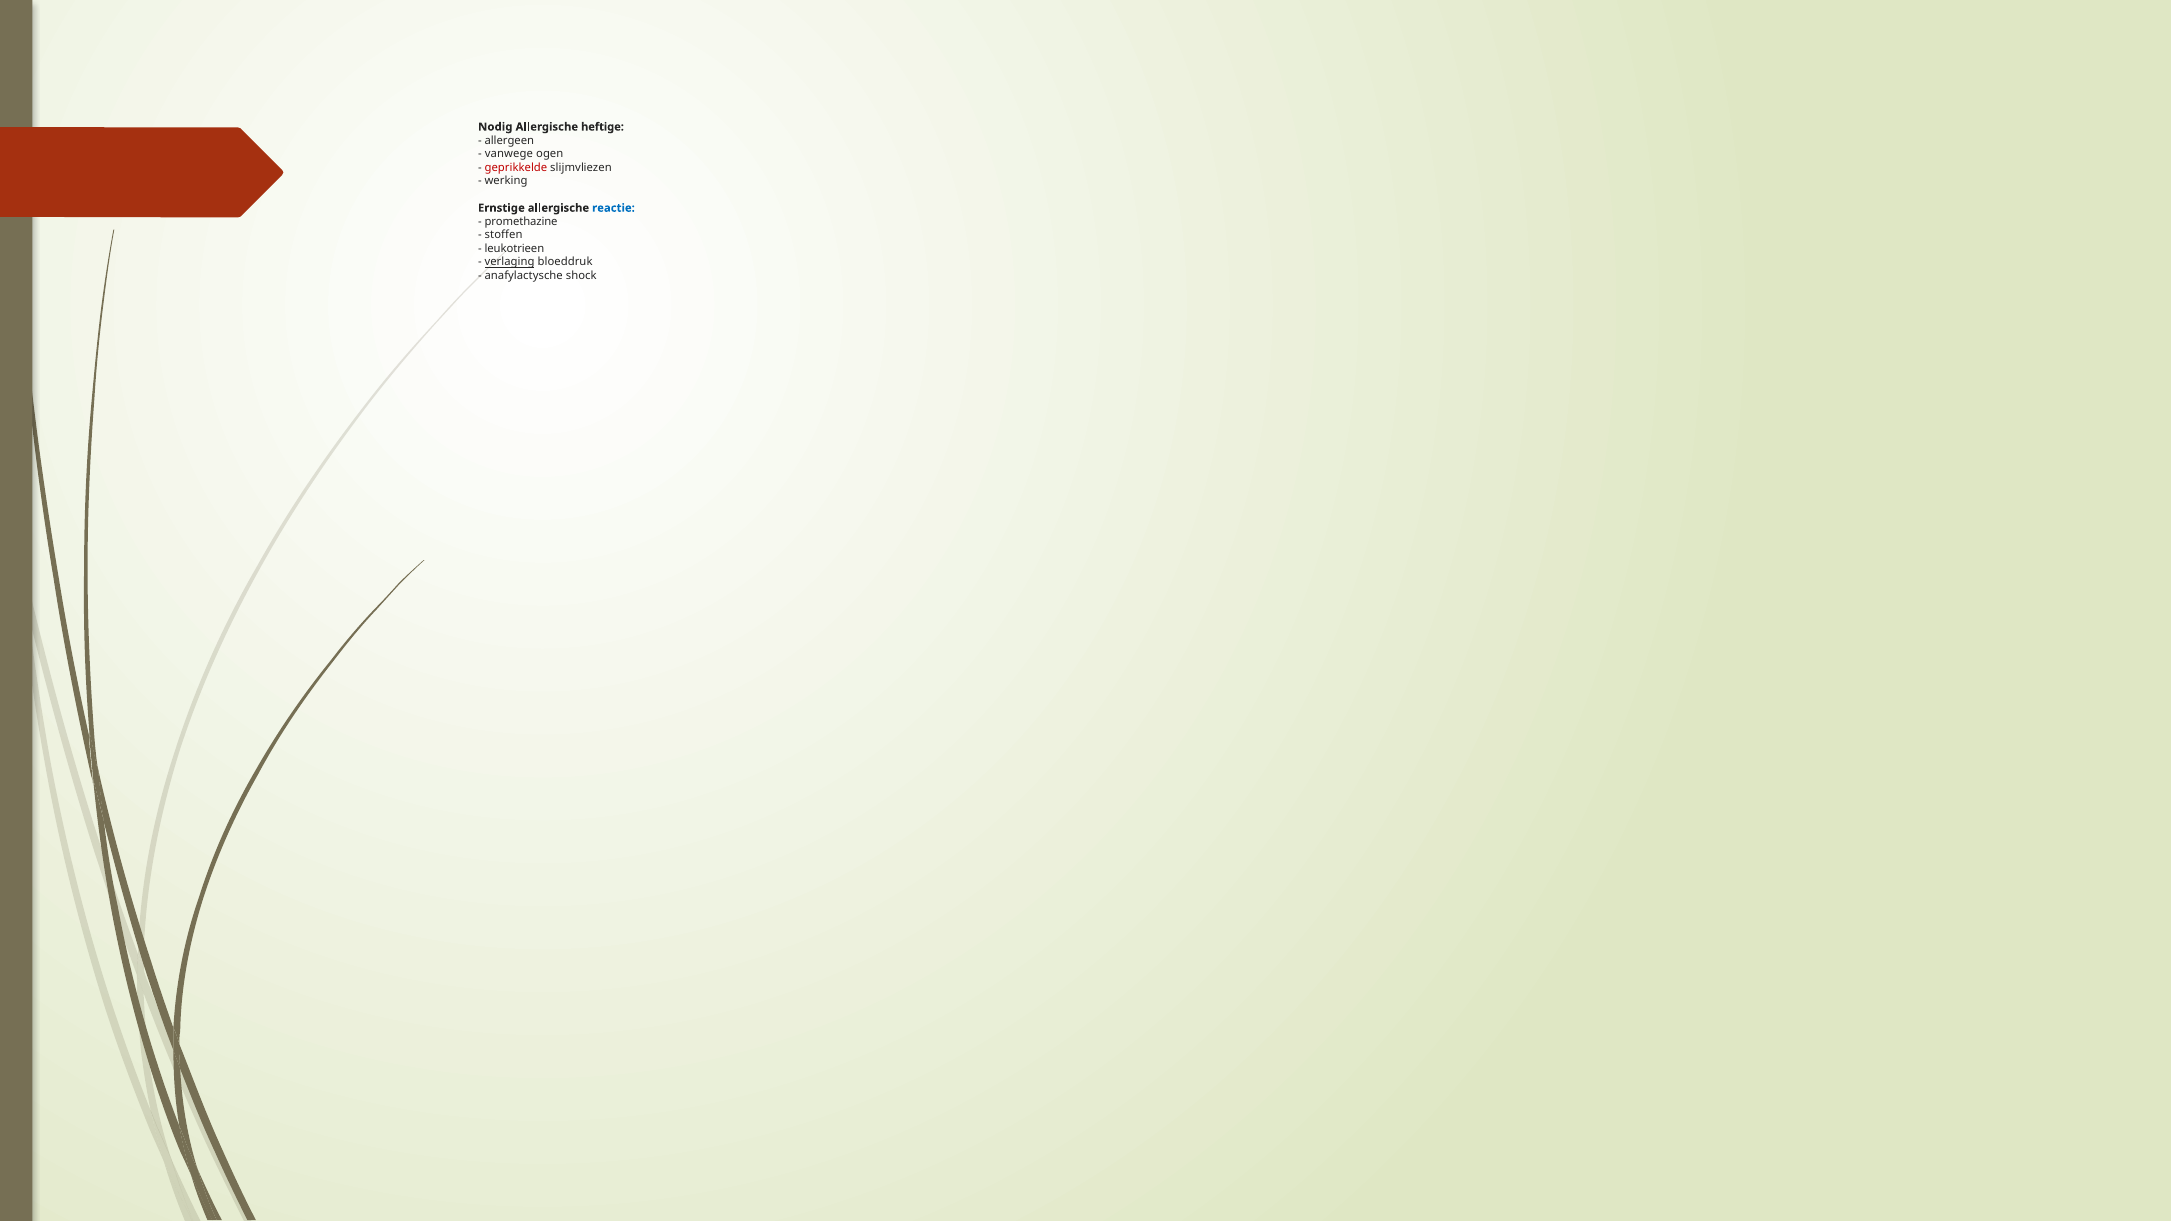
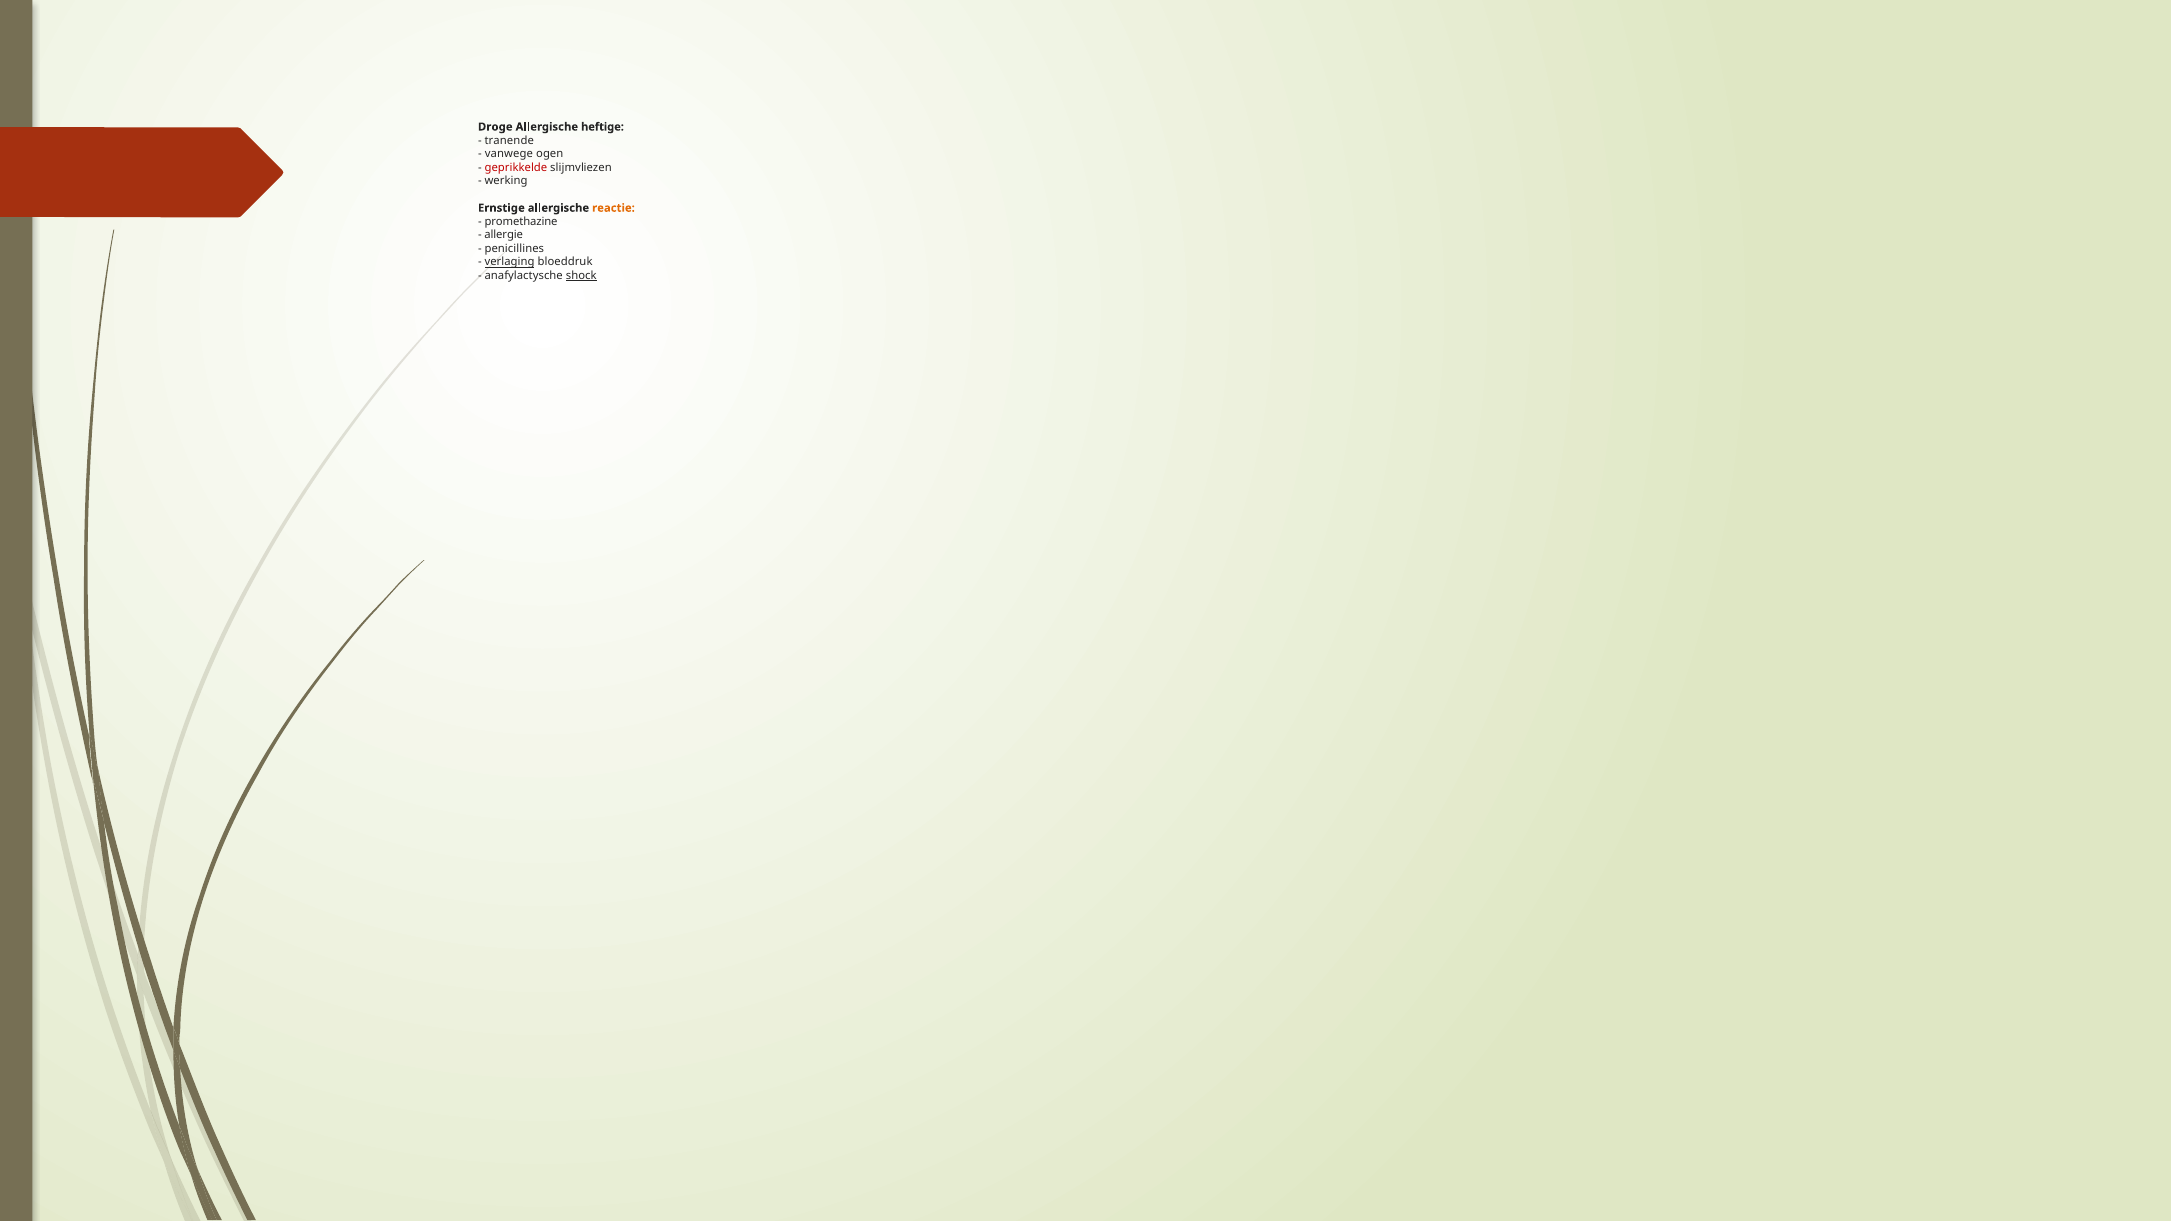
Nodig: Nodig -> Droge (495, 127)
allergeen: allergeen -> tranende (509, 140)
reactie colour: blue -> orange (613, 208)
stoffen: stoffen -> allergie (504, 235)
leukotrieen: leukotrieen -> penicillines (514, 249)
shock underline: none -> present (581, 276)
